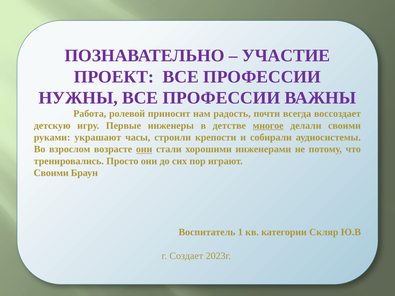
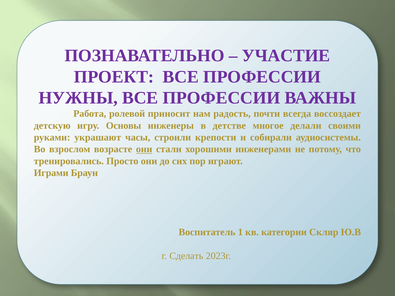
Первые: Первые -> Основы (124, 126)
многое underline: present -> none (268, 126)
Своими: Своими -> Играми (51, 173)
Создает: Создает -> Сделать (186, 256)
